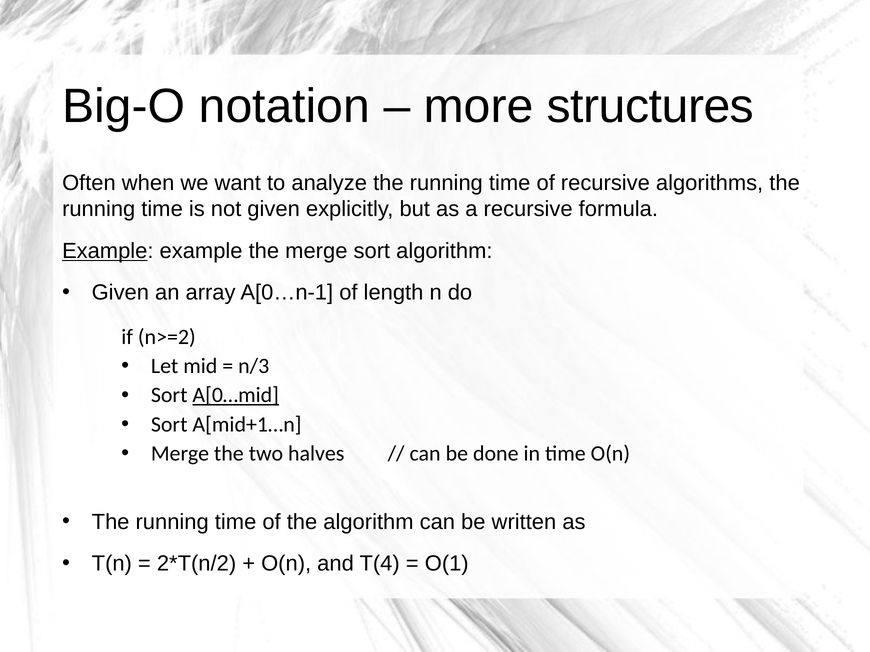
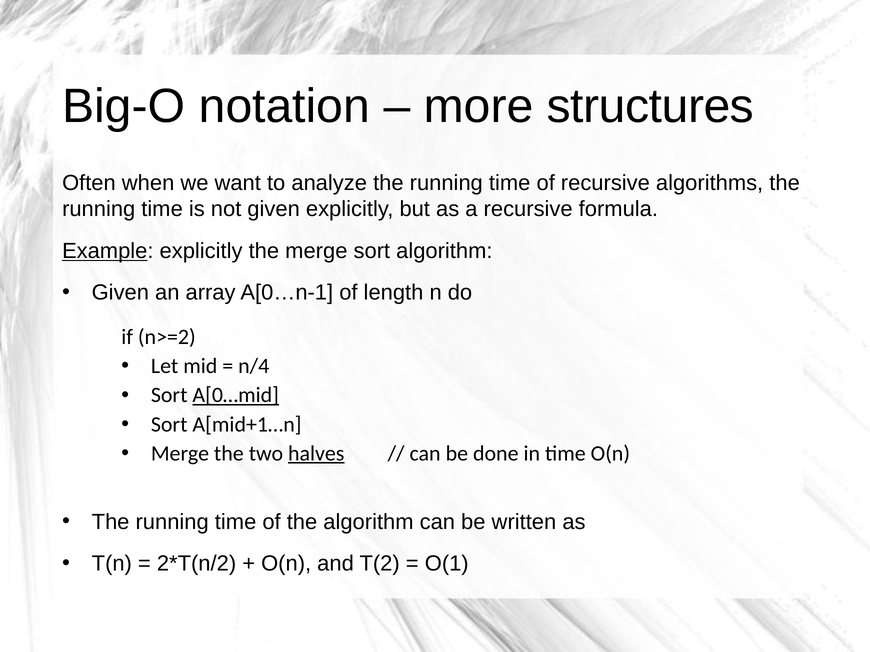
Example example: example -> explicitly (201, 251)
n/3: n/3 -> n/4 (254, 366)
halves underline: none -> present (316, 454)
T(4: T(4 -> T(2 (380, 564)
